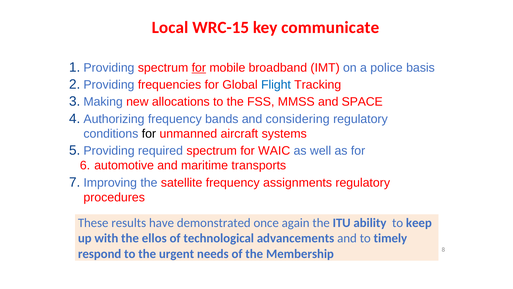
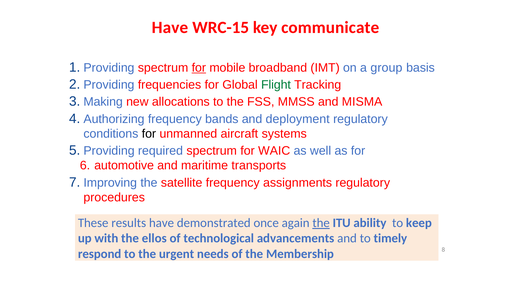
Local: Local -> Have (170, 27)
police: police -> group (386, 68)
Flight colour: blue -> green (276, 85)
SPACE: SPACE -> MISMA (362, 102)
considering: considering -> deployment (298, 119)
the underline: none -> present (321, 223)
